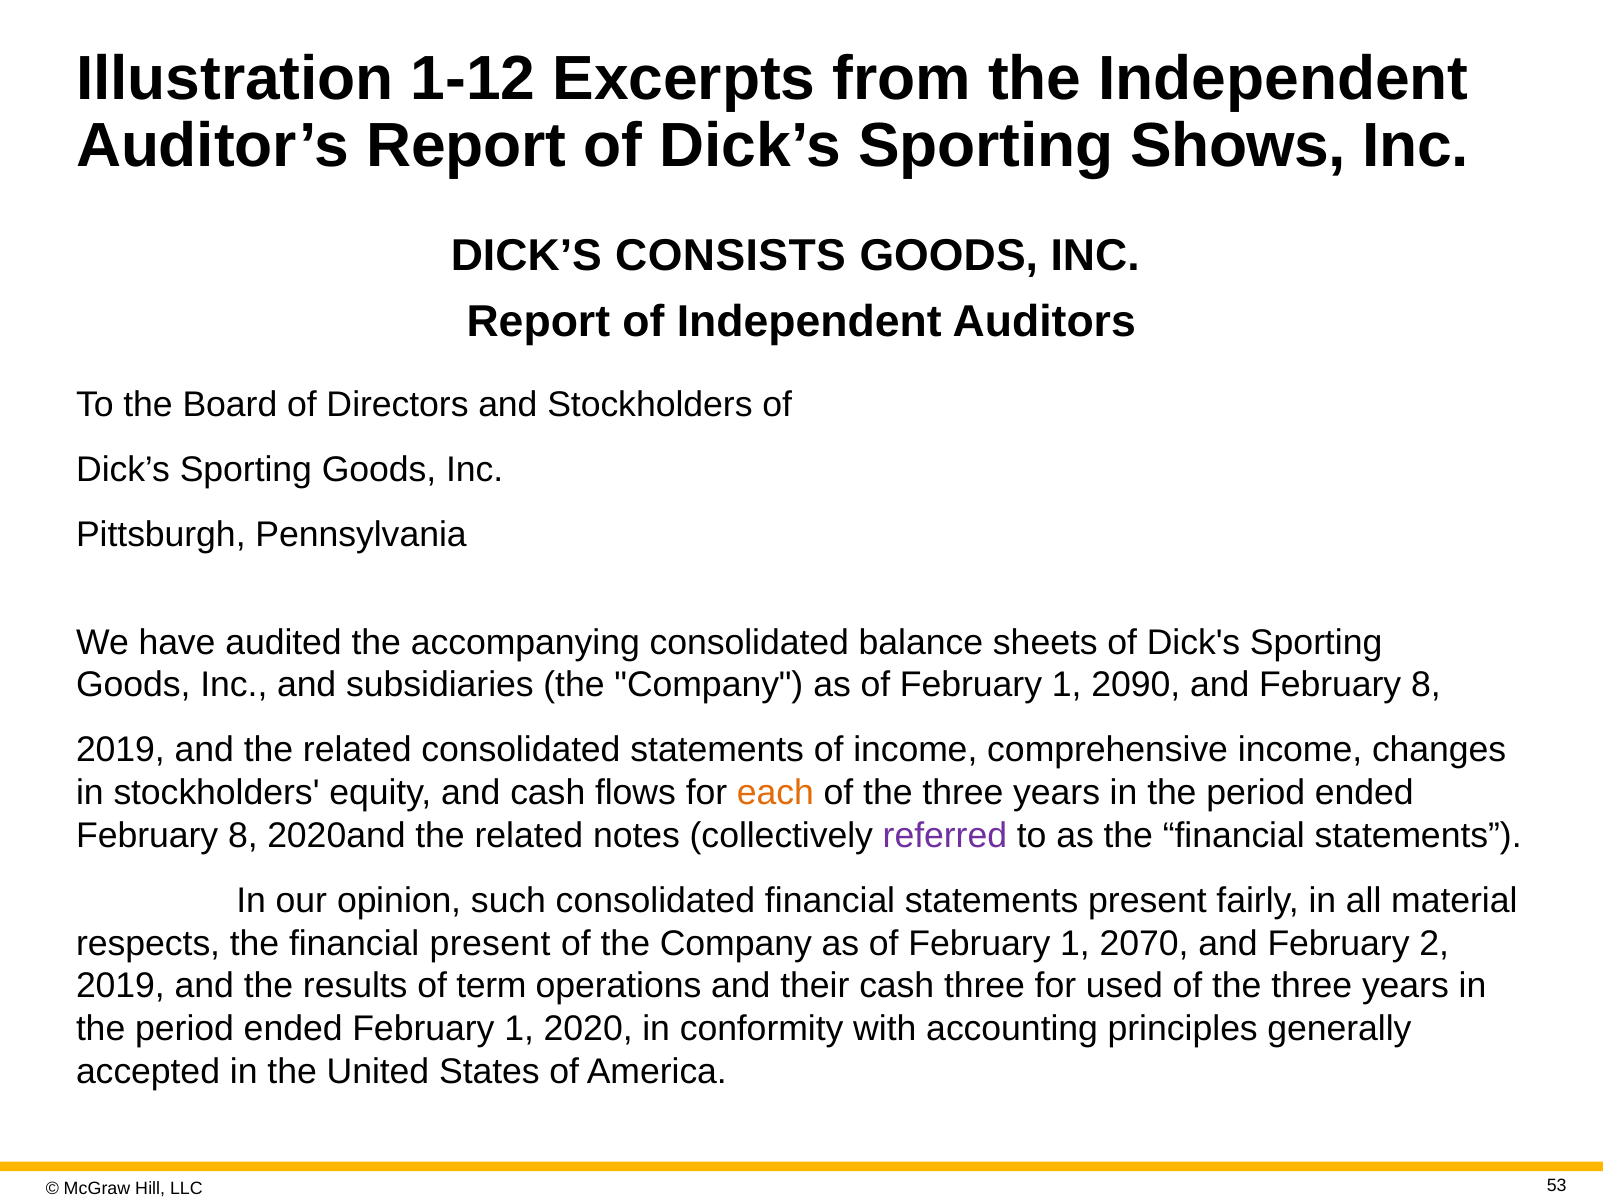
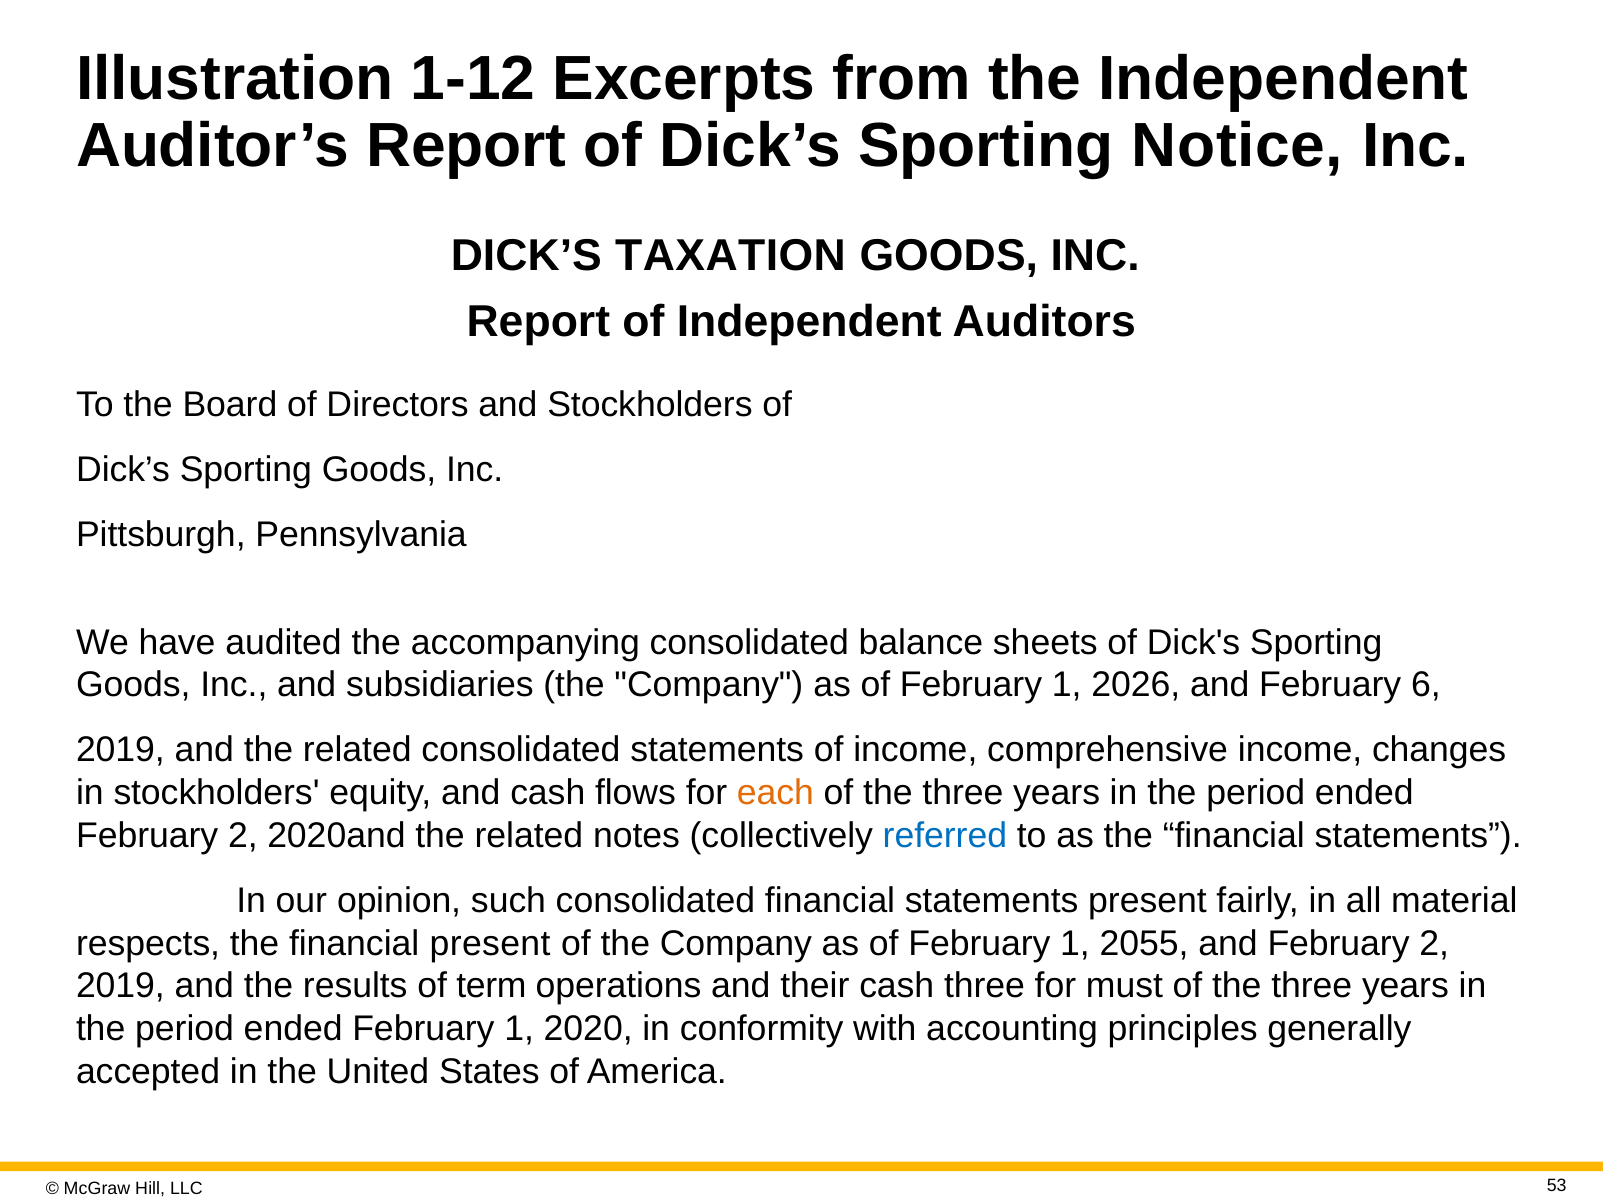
Shows: Shows -> Notice (1238, 146)
CONSISTS: CONSISTS -> TAXATION (731, 256)
2090: 2090 -> 2026 (1136, 685)
and February 8: 8 -> 6 (1426, 685)
8: 8 -> 2 (243, 835)
referred colour: purple -> blue (945, 835)
2070: 2070 -> 2055 (1144, 943)
used: used -> must (1124, 986)
